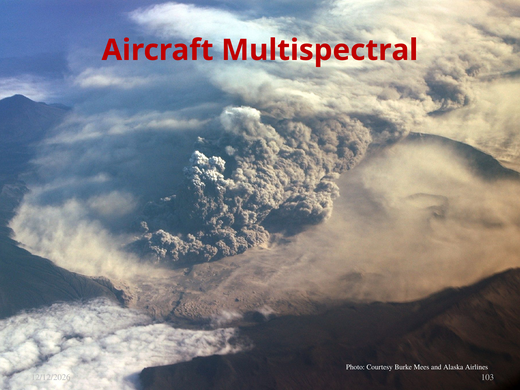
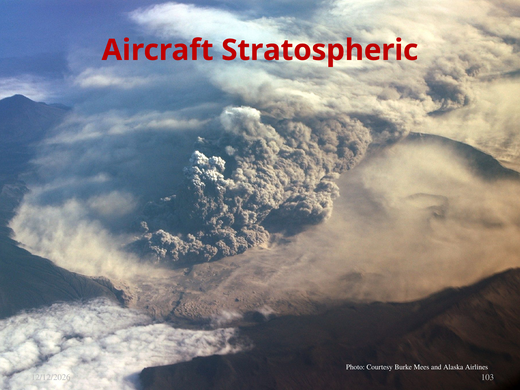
Multispectral: Multispectral -> Stratospheric (320, 50)
